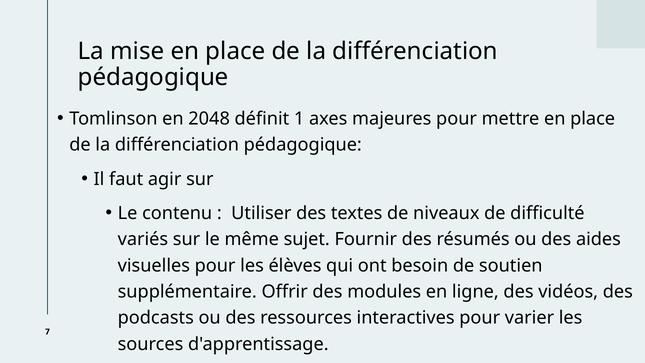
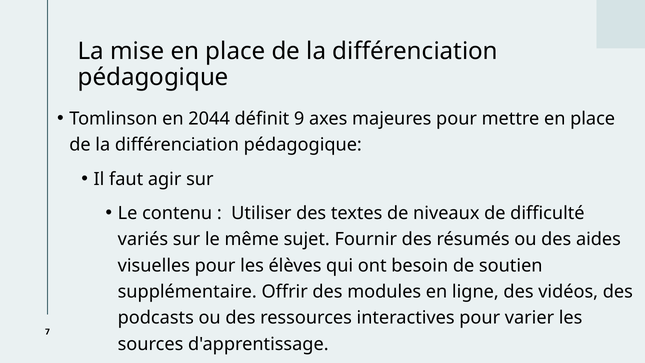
2048: 2048 -> 2044 (209, 119)
1: 1 -> 9 (299, 119)
